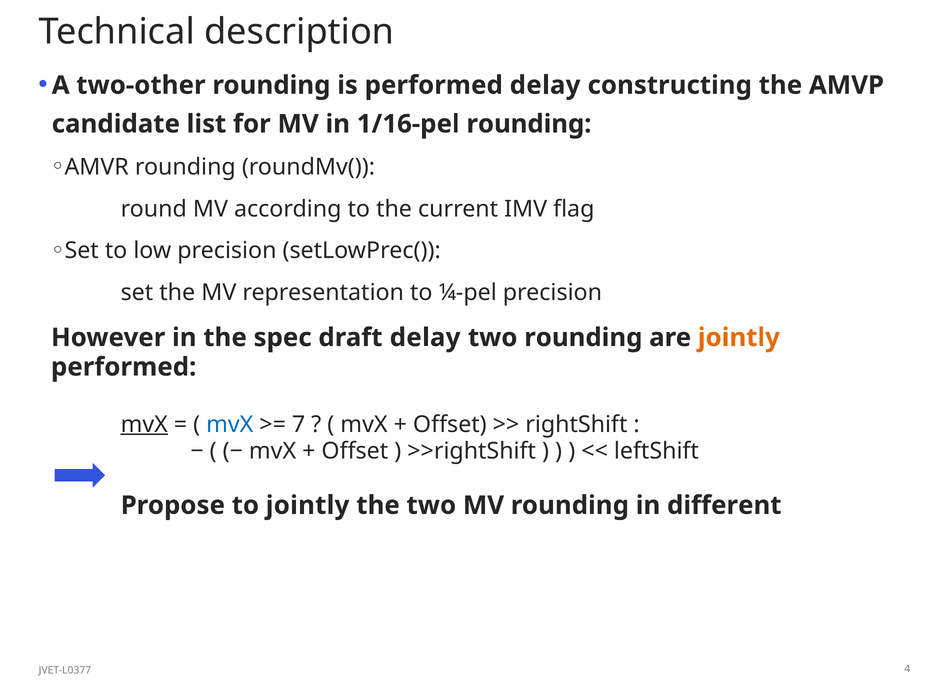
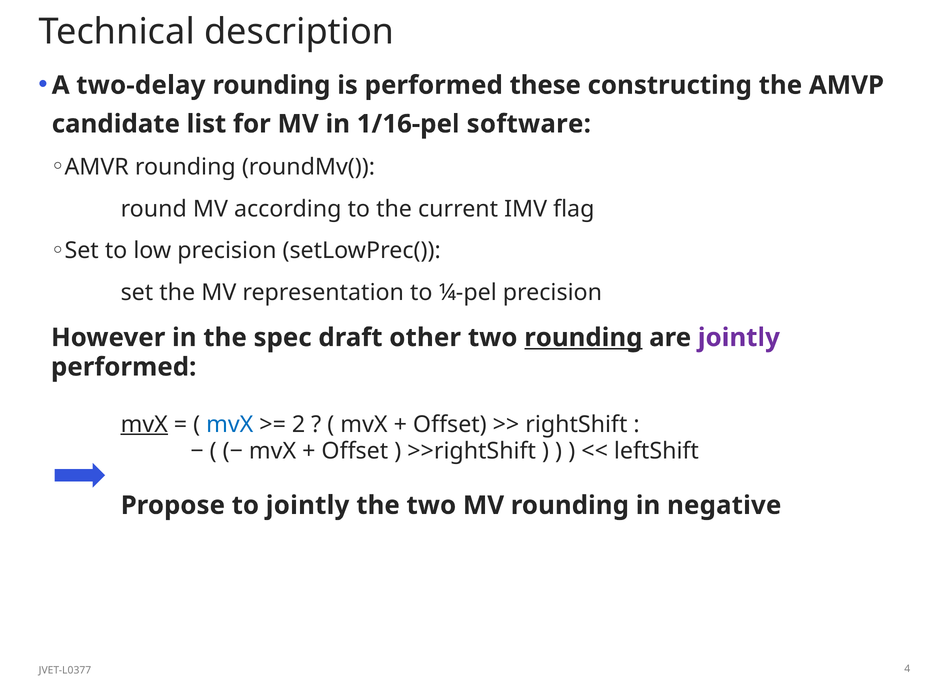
two-other: two-other -> two-delay (141, 85)
performed delay: delay -> these (545, 85)
1/16-pel rounding: rounding -> software (529, 124)
draft delay: delay -> other (425, 338)
rounding underline: none -> present (583, 338)
jointly colour: orange -> purple (739, 338)
7: 7 -> 2 (299, 425)
different: different -> negative (724, 506)
